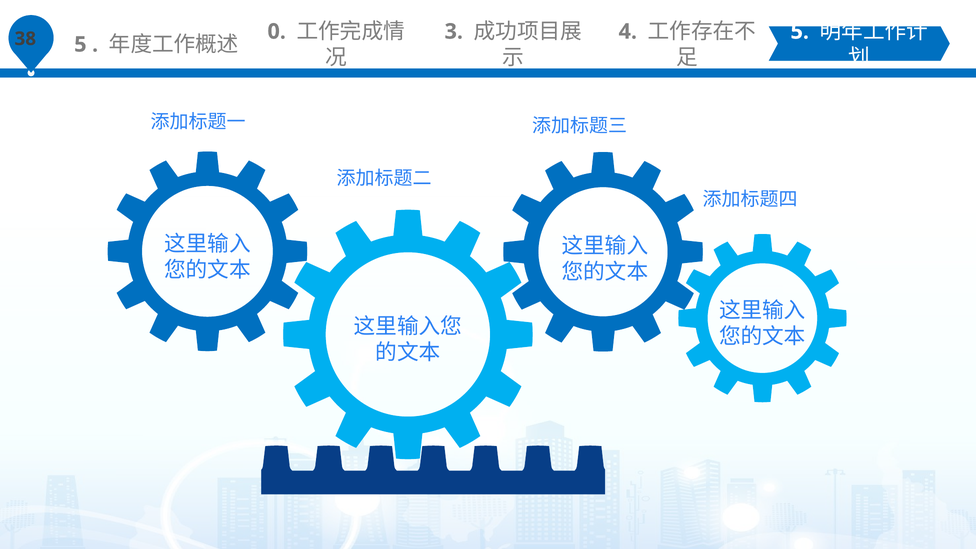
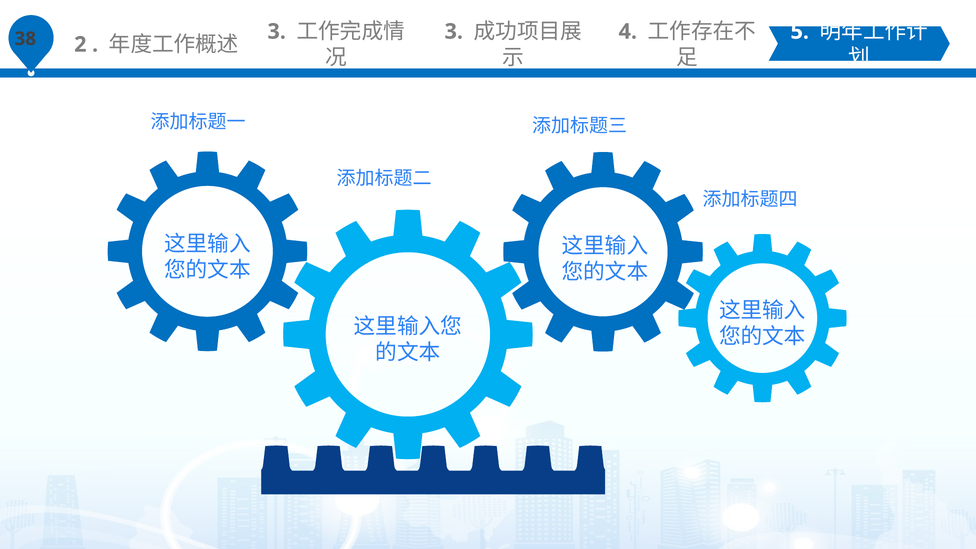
5: 5 -> 2 (80, 44)
0: 0 -> 3 (277, 32)
